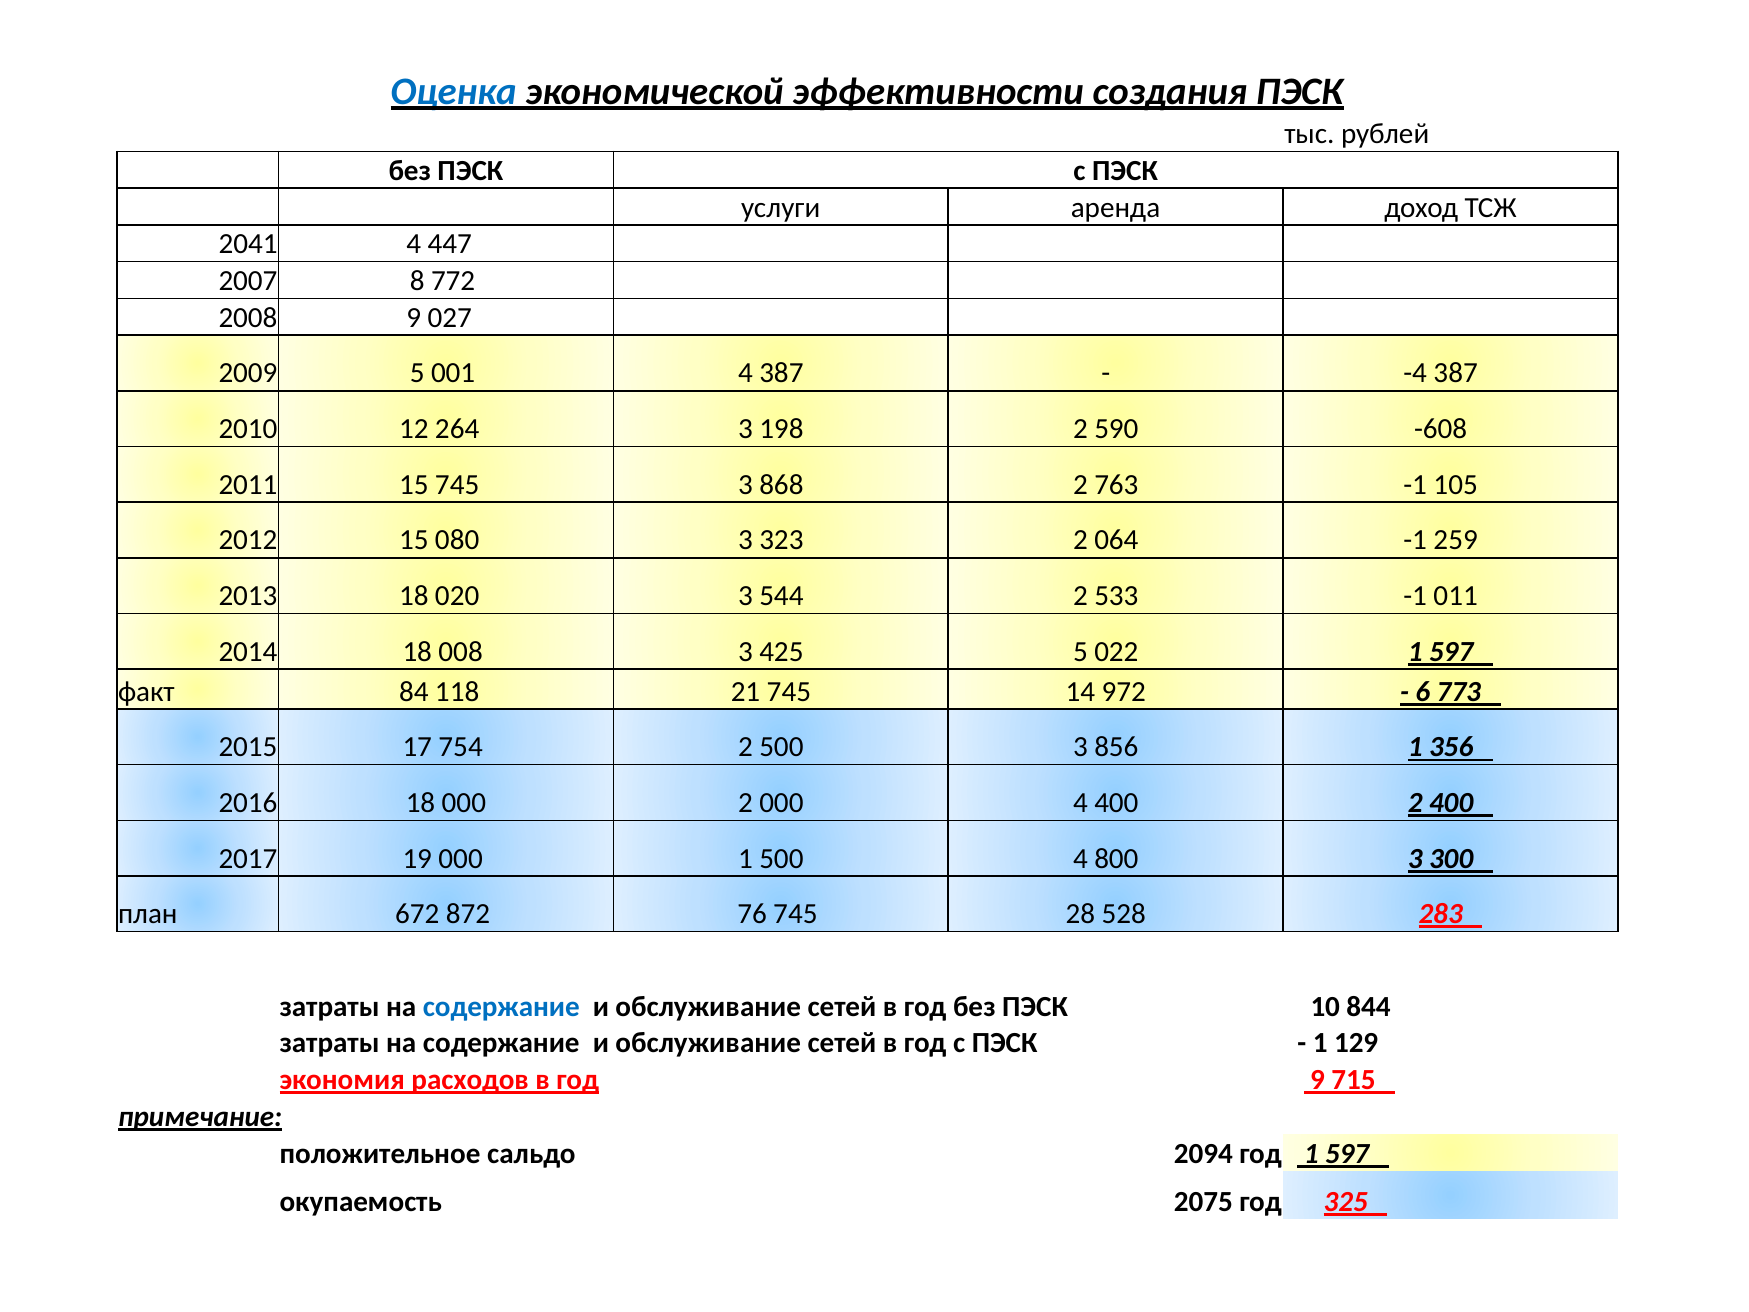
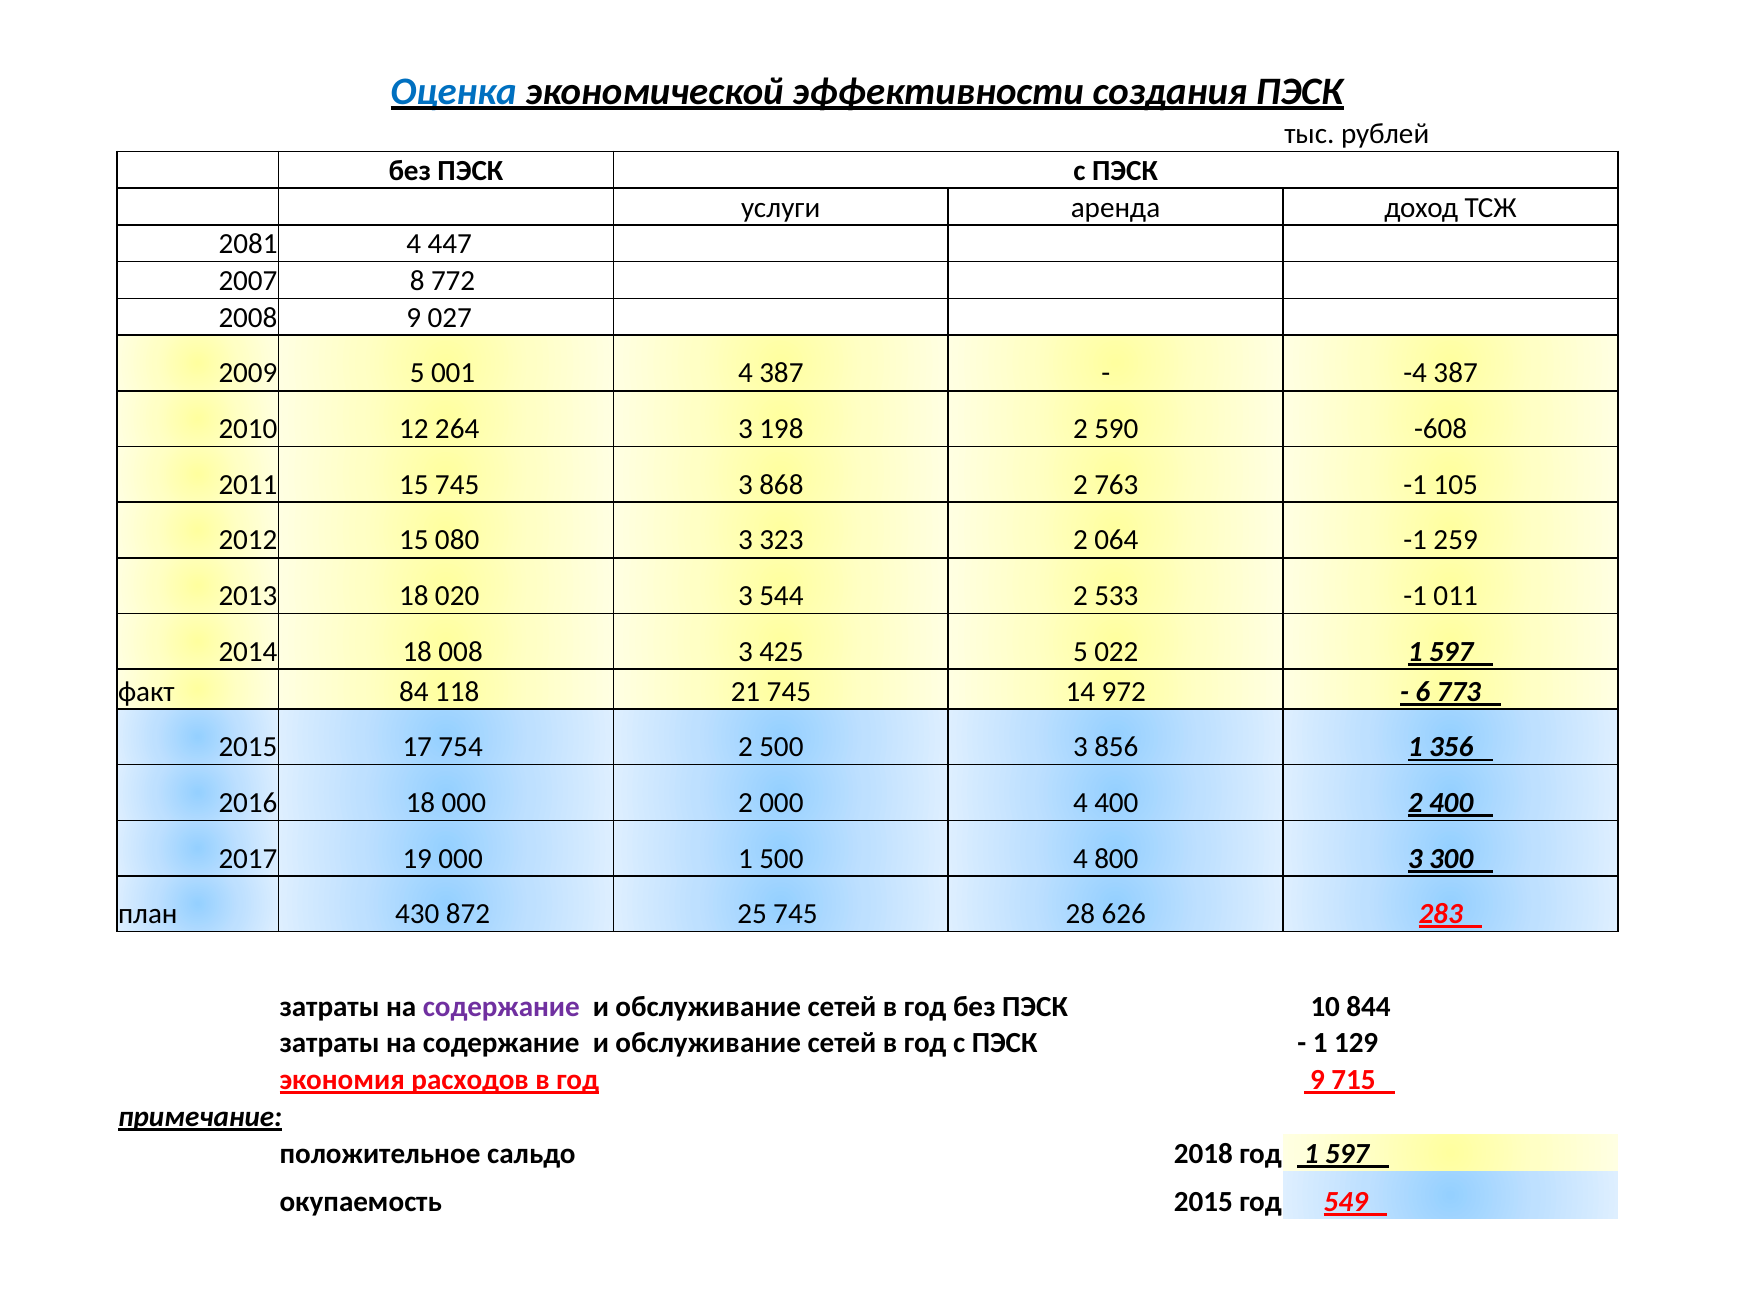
2041: 2041 -> 2081 (248, 244)
672: 672 -> 430 (417, 914)
76: 76 -> 25 (752, 914)
528: 528 -> 626 (1124, 914)
содержание colour: blue -> purple (501, 1006)
2094: 2094 -> 2018 (1203, 1154)
окупаемость 2075: 2075 -> 2015 (1203, 1201)
325: 325 -> 549 (1346, 1201)
